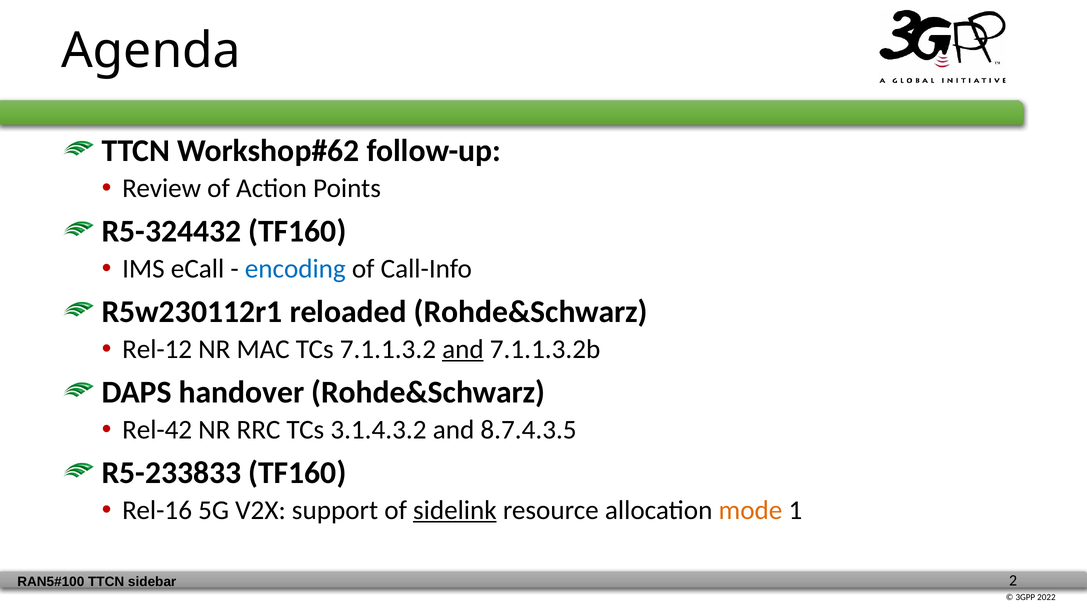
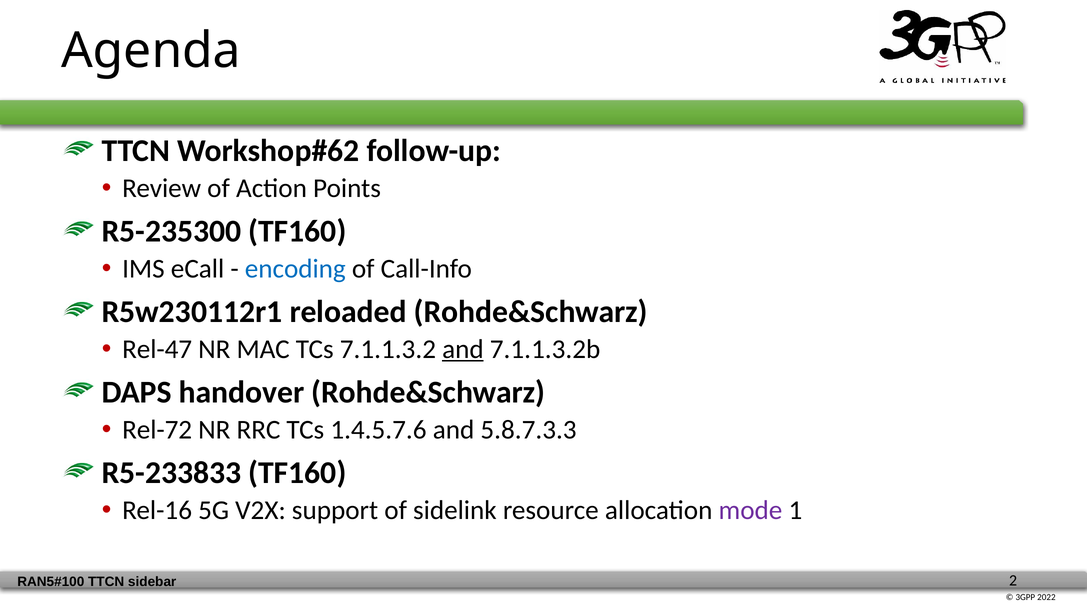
R5-324432: R5-324432 -> R5-235300 (171, 231)
Rel-12: Rel-12 -> Rel-47 (157, 349)
Rel-42: Rel-42 -> Rel-72 (157, 430)
3.1.4.3.2: 3.1.4.3.2 -> 1.4.5.7.6 (378, 430)
8.7.4.3.5: 8.7.4.3.5 -> 5.8.7.3.3 (529, 430)
sidelink underline: present -> none (455, 511)
mode colour: orange -> purple (750, 511)
